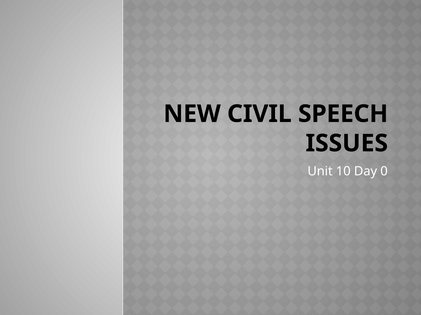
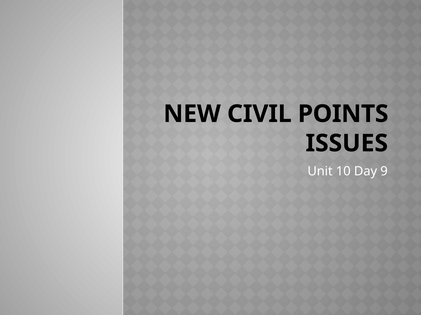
SPEECH: SPEECH -> POINTS (343, 114)
0: 0 -> 9 (384, 172)
